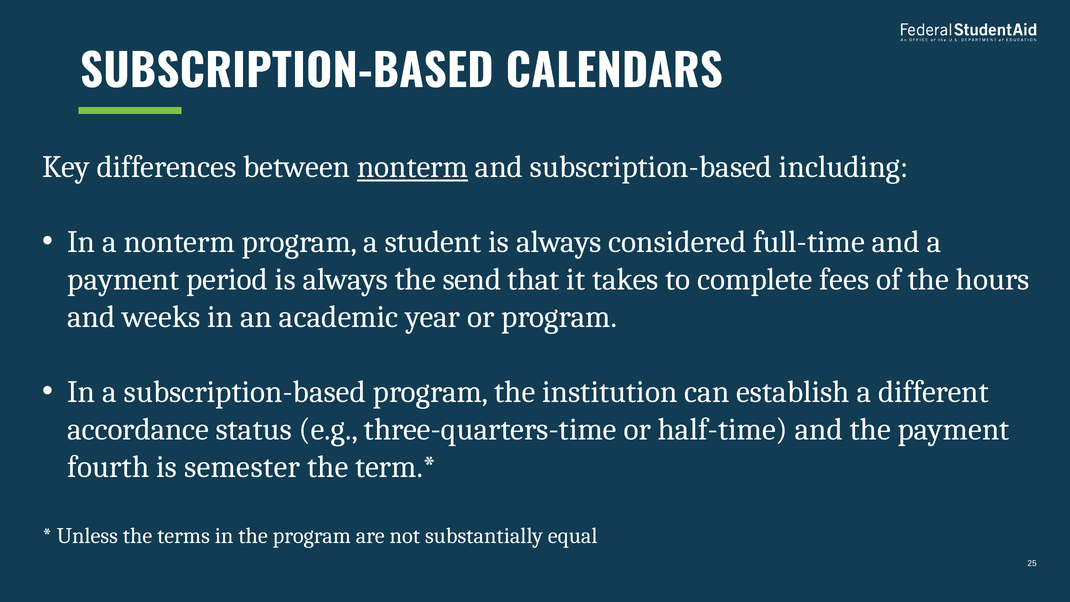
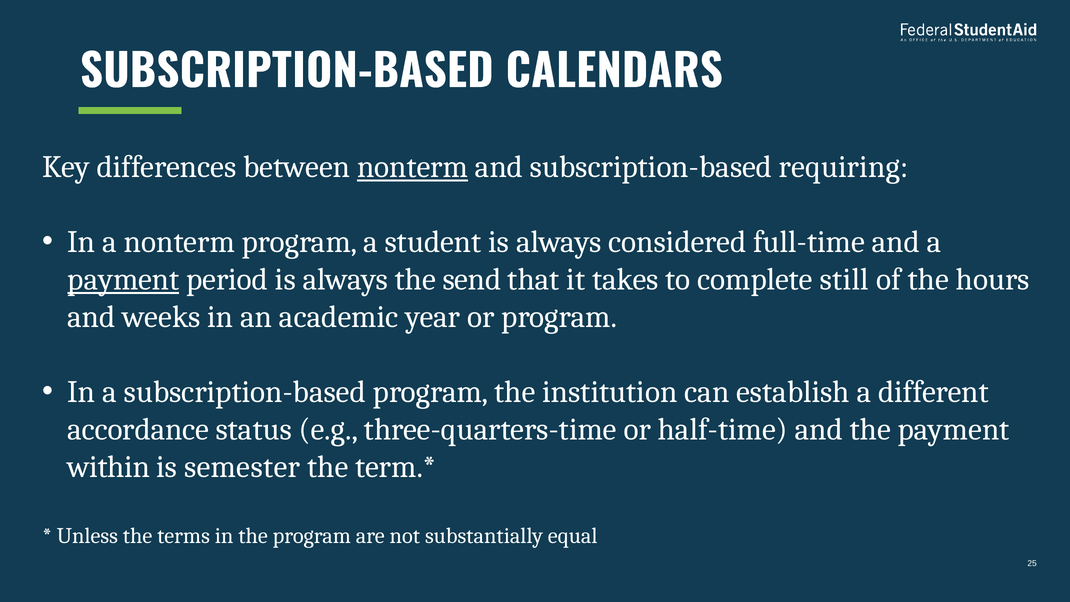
including: including -> requiring (844, 167)
payment underline: none -> present (123, 279)
fees: fees -> still (844, 279)
fourth: fourth -> within (109, 467)
